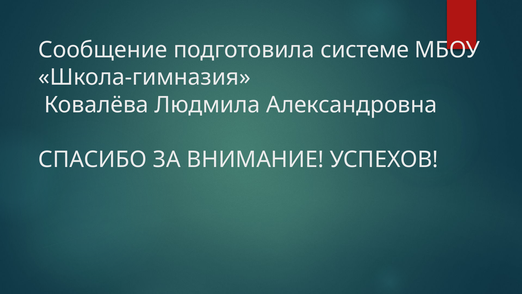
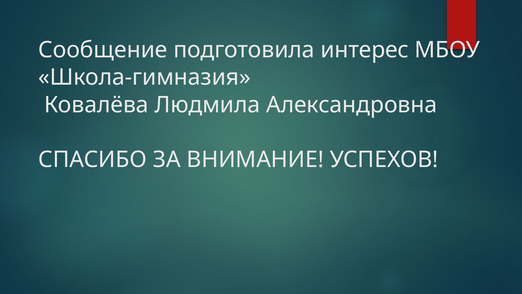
системе: системе -> интерес (365, 50)
